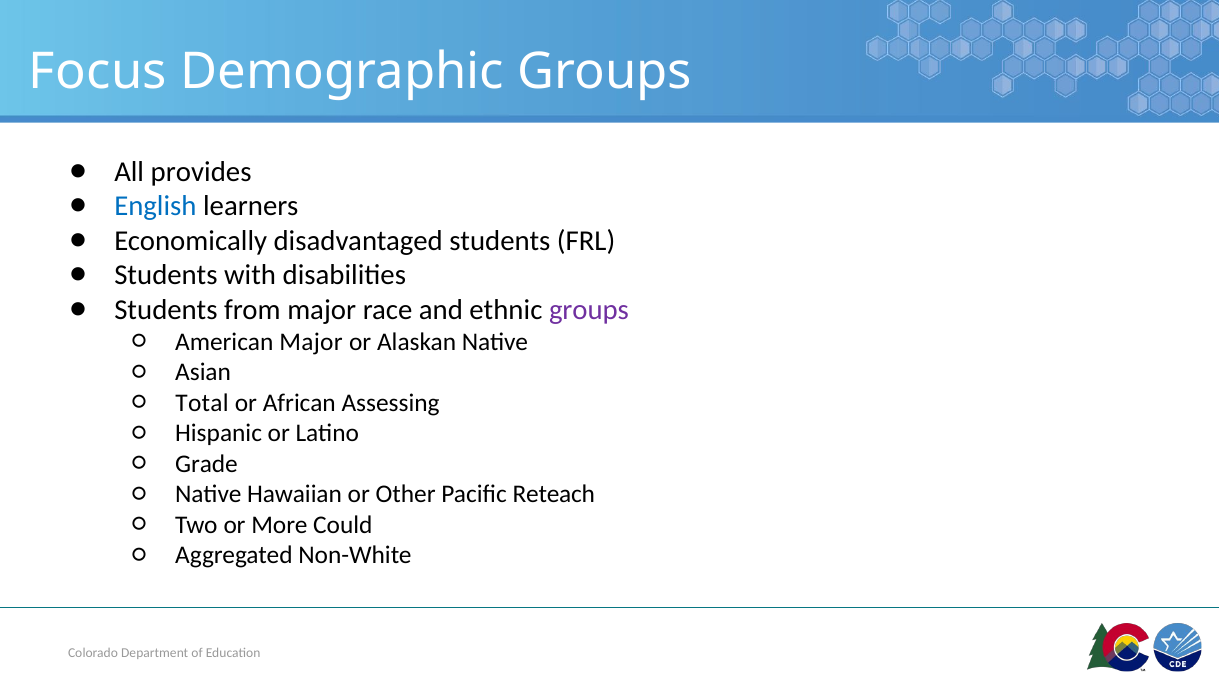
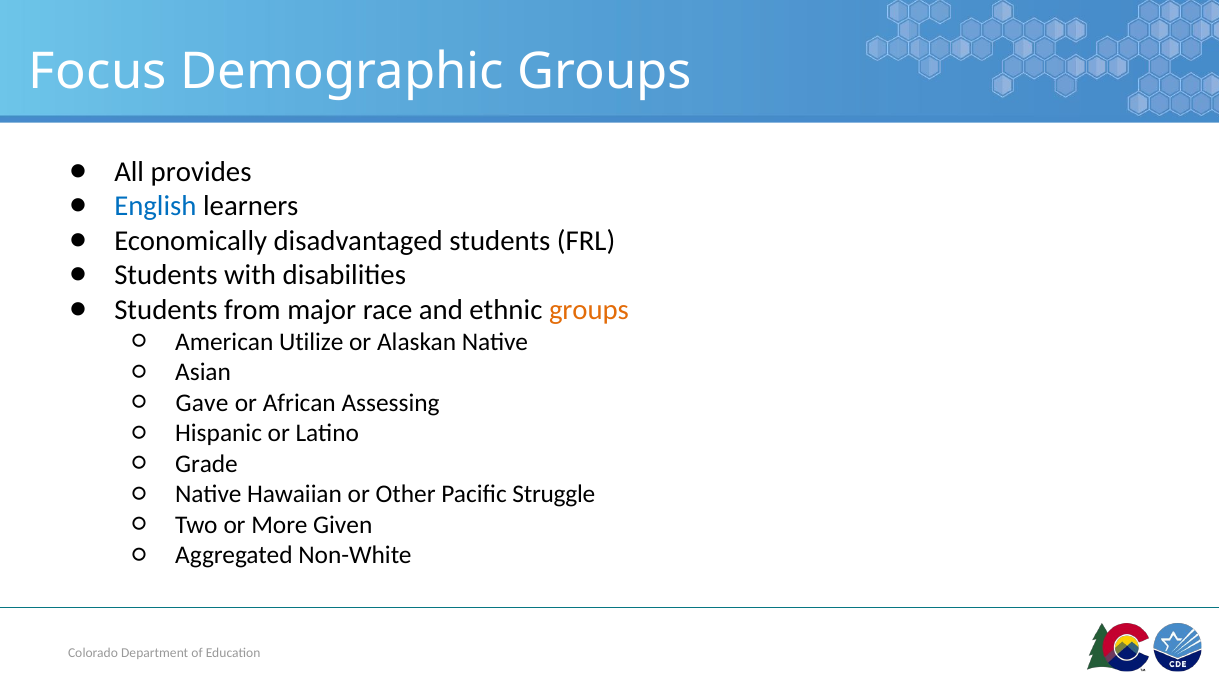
groups colour: purple -> orange (589, 310)
American Major: Major -> Utilize (311, 342)
Total: Total -> Gave (202, 403)
Reteach: Reteach -> Struggle (554, 495)
Could: Could -> Given (343, 525)
